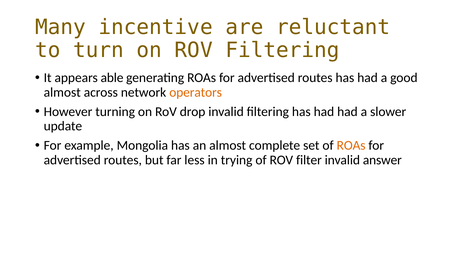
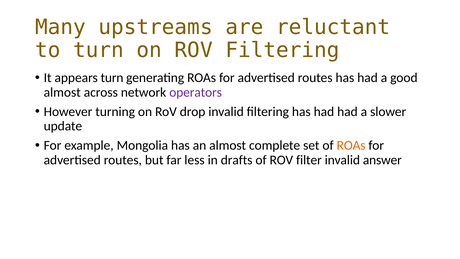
incentive: incentive -> upstreams (156, 27)
appears able: able -> turn (112, 78)
operators colour: orange -> purple (196, 92)
trying: trying -> drafts (237, 160)
